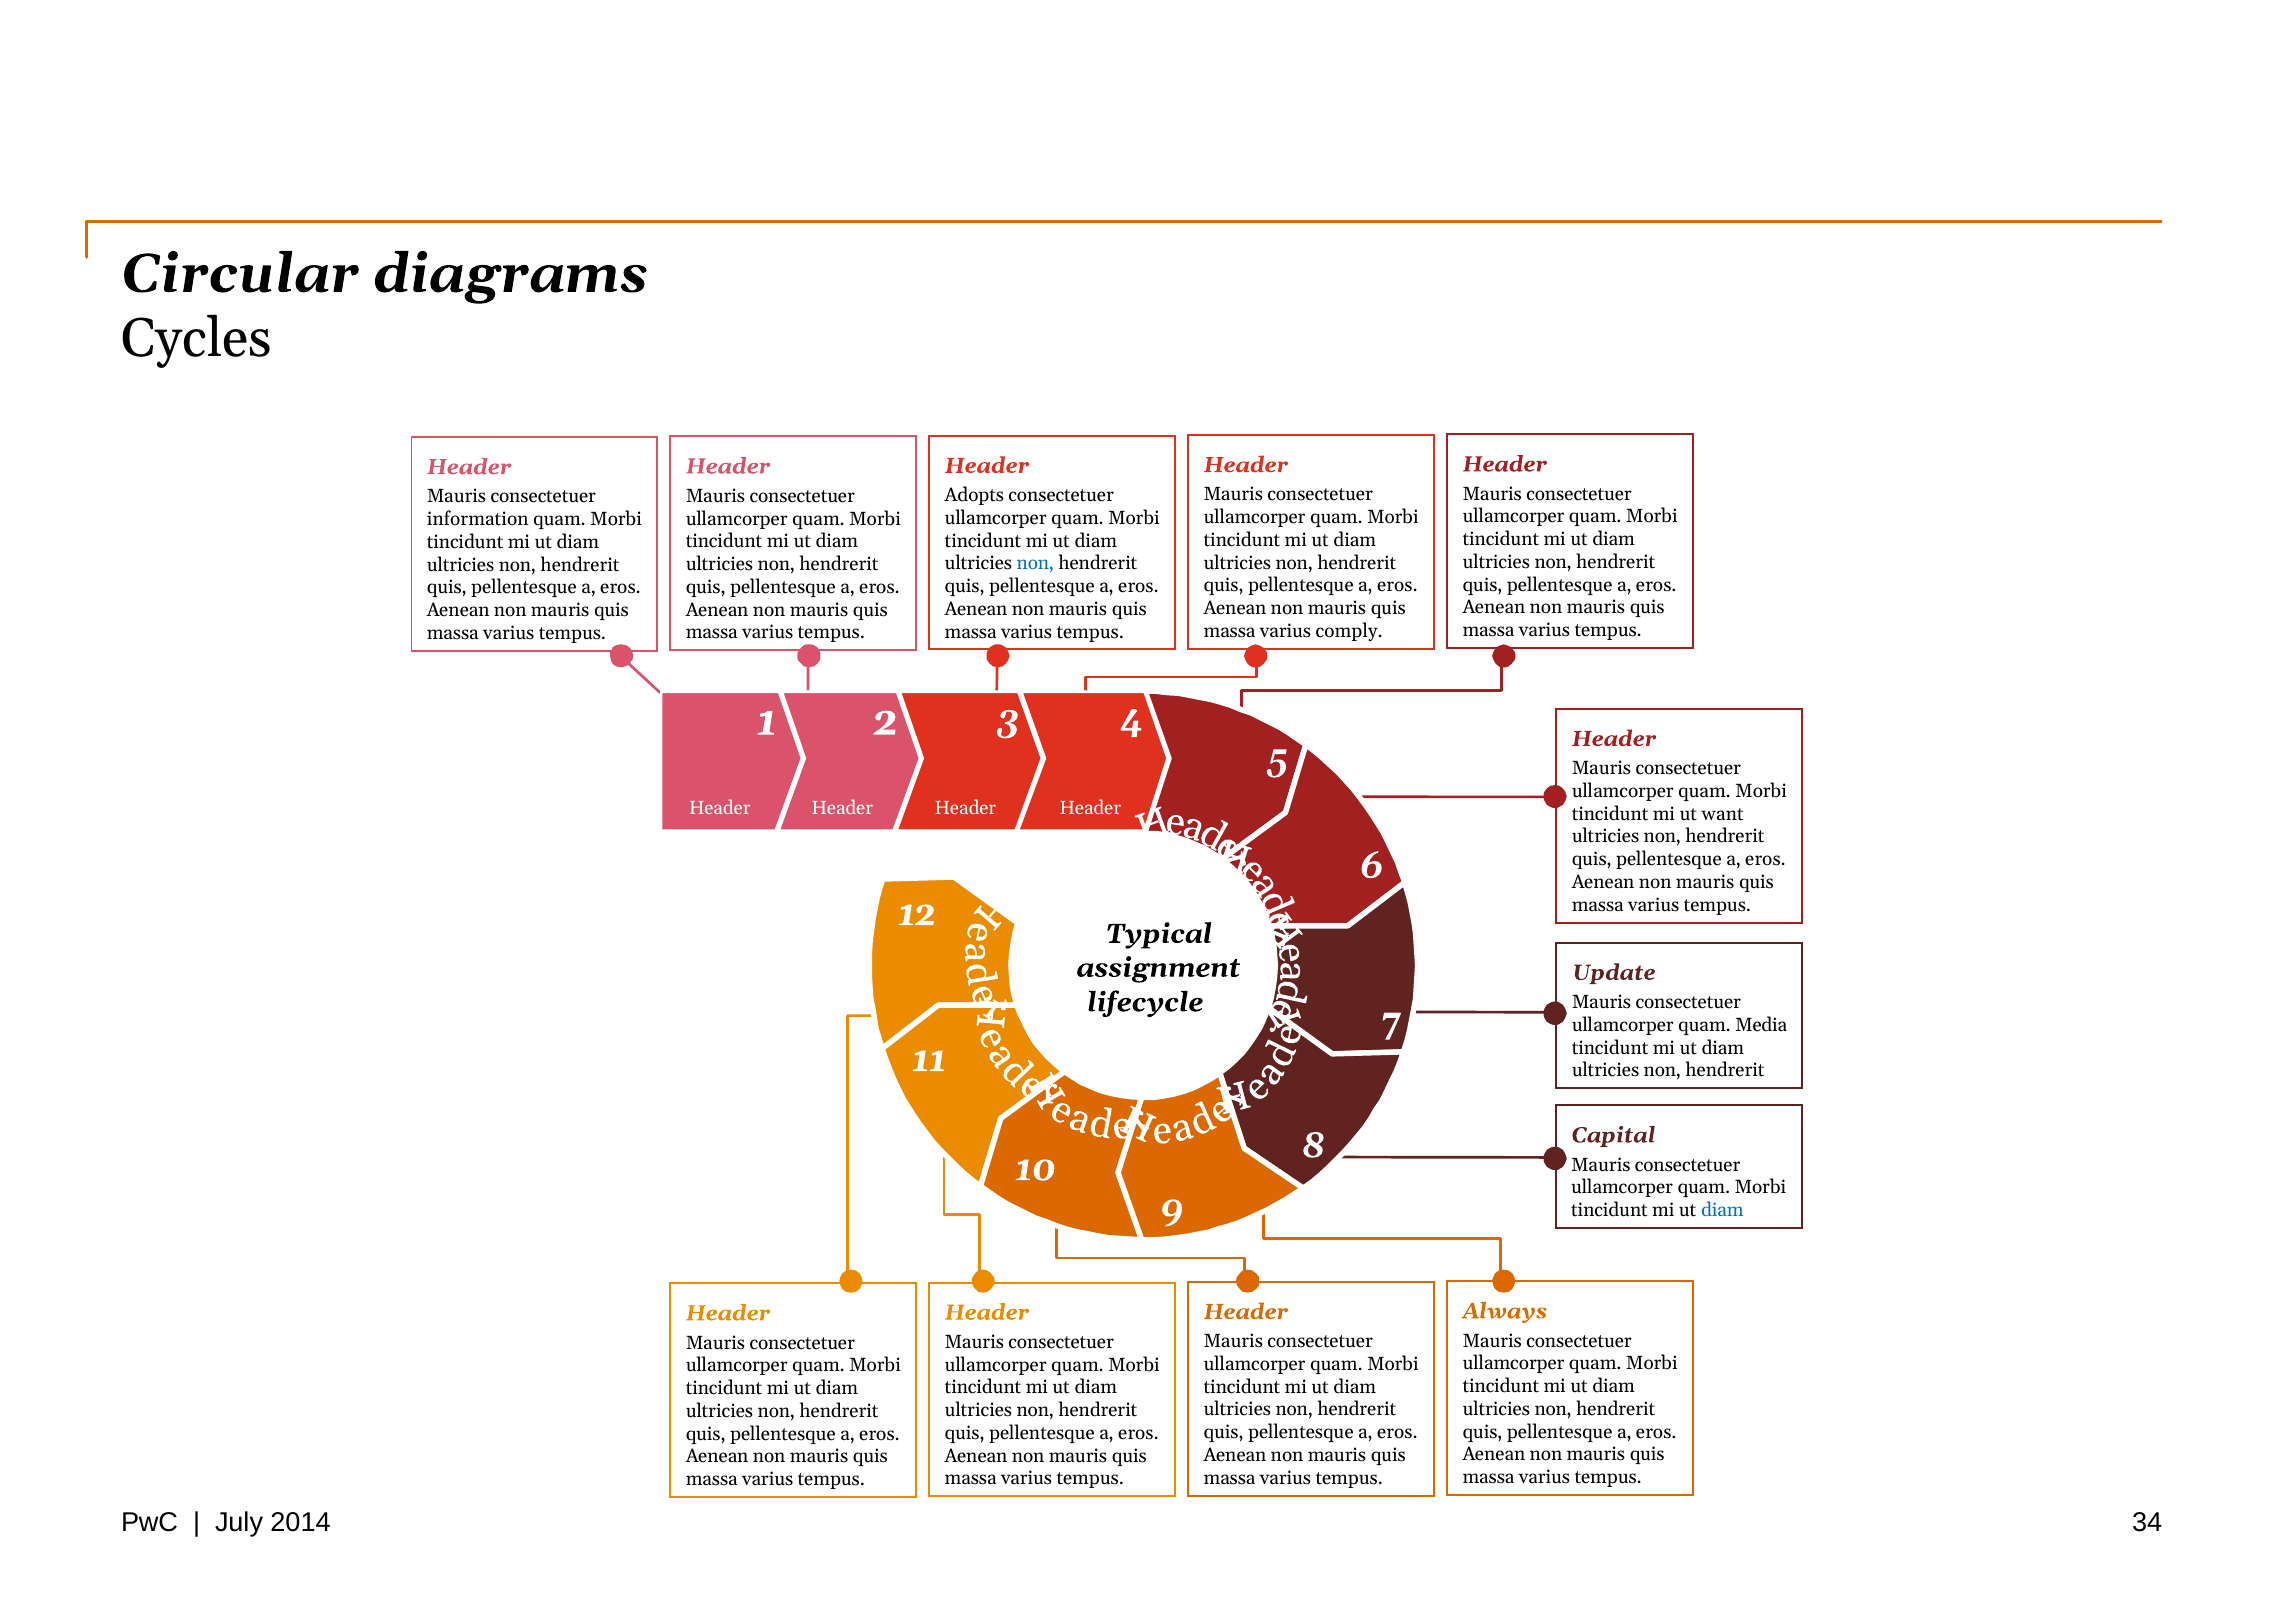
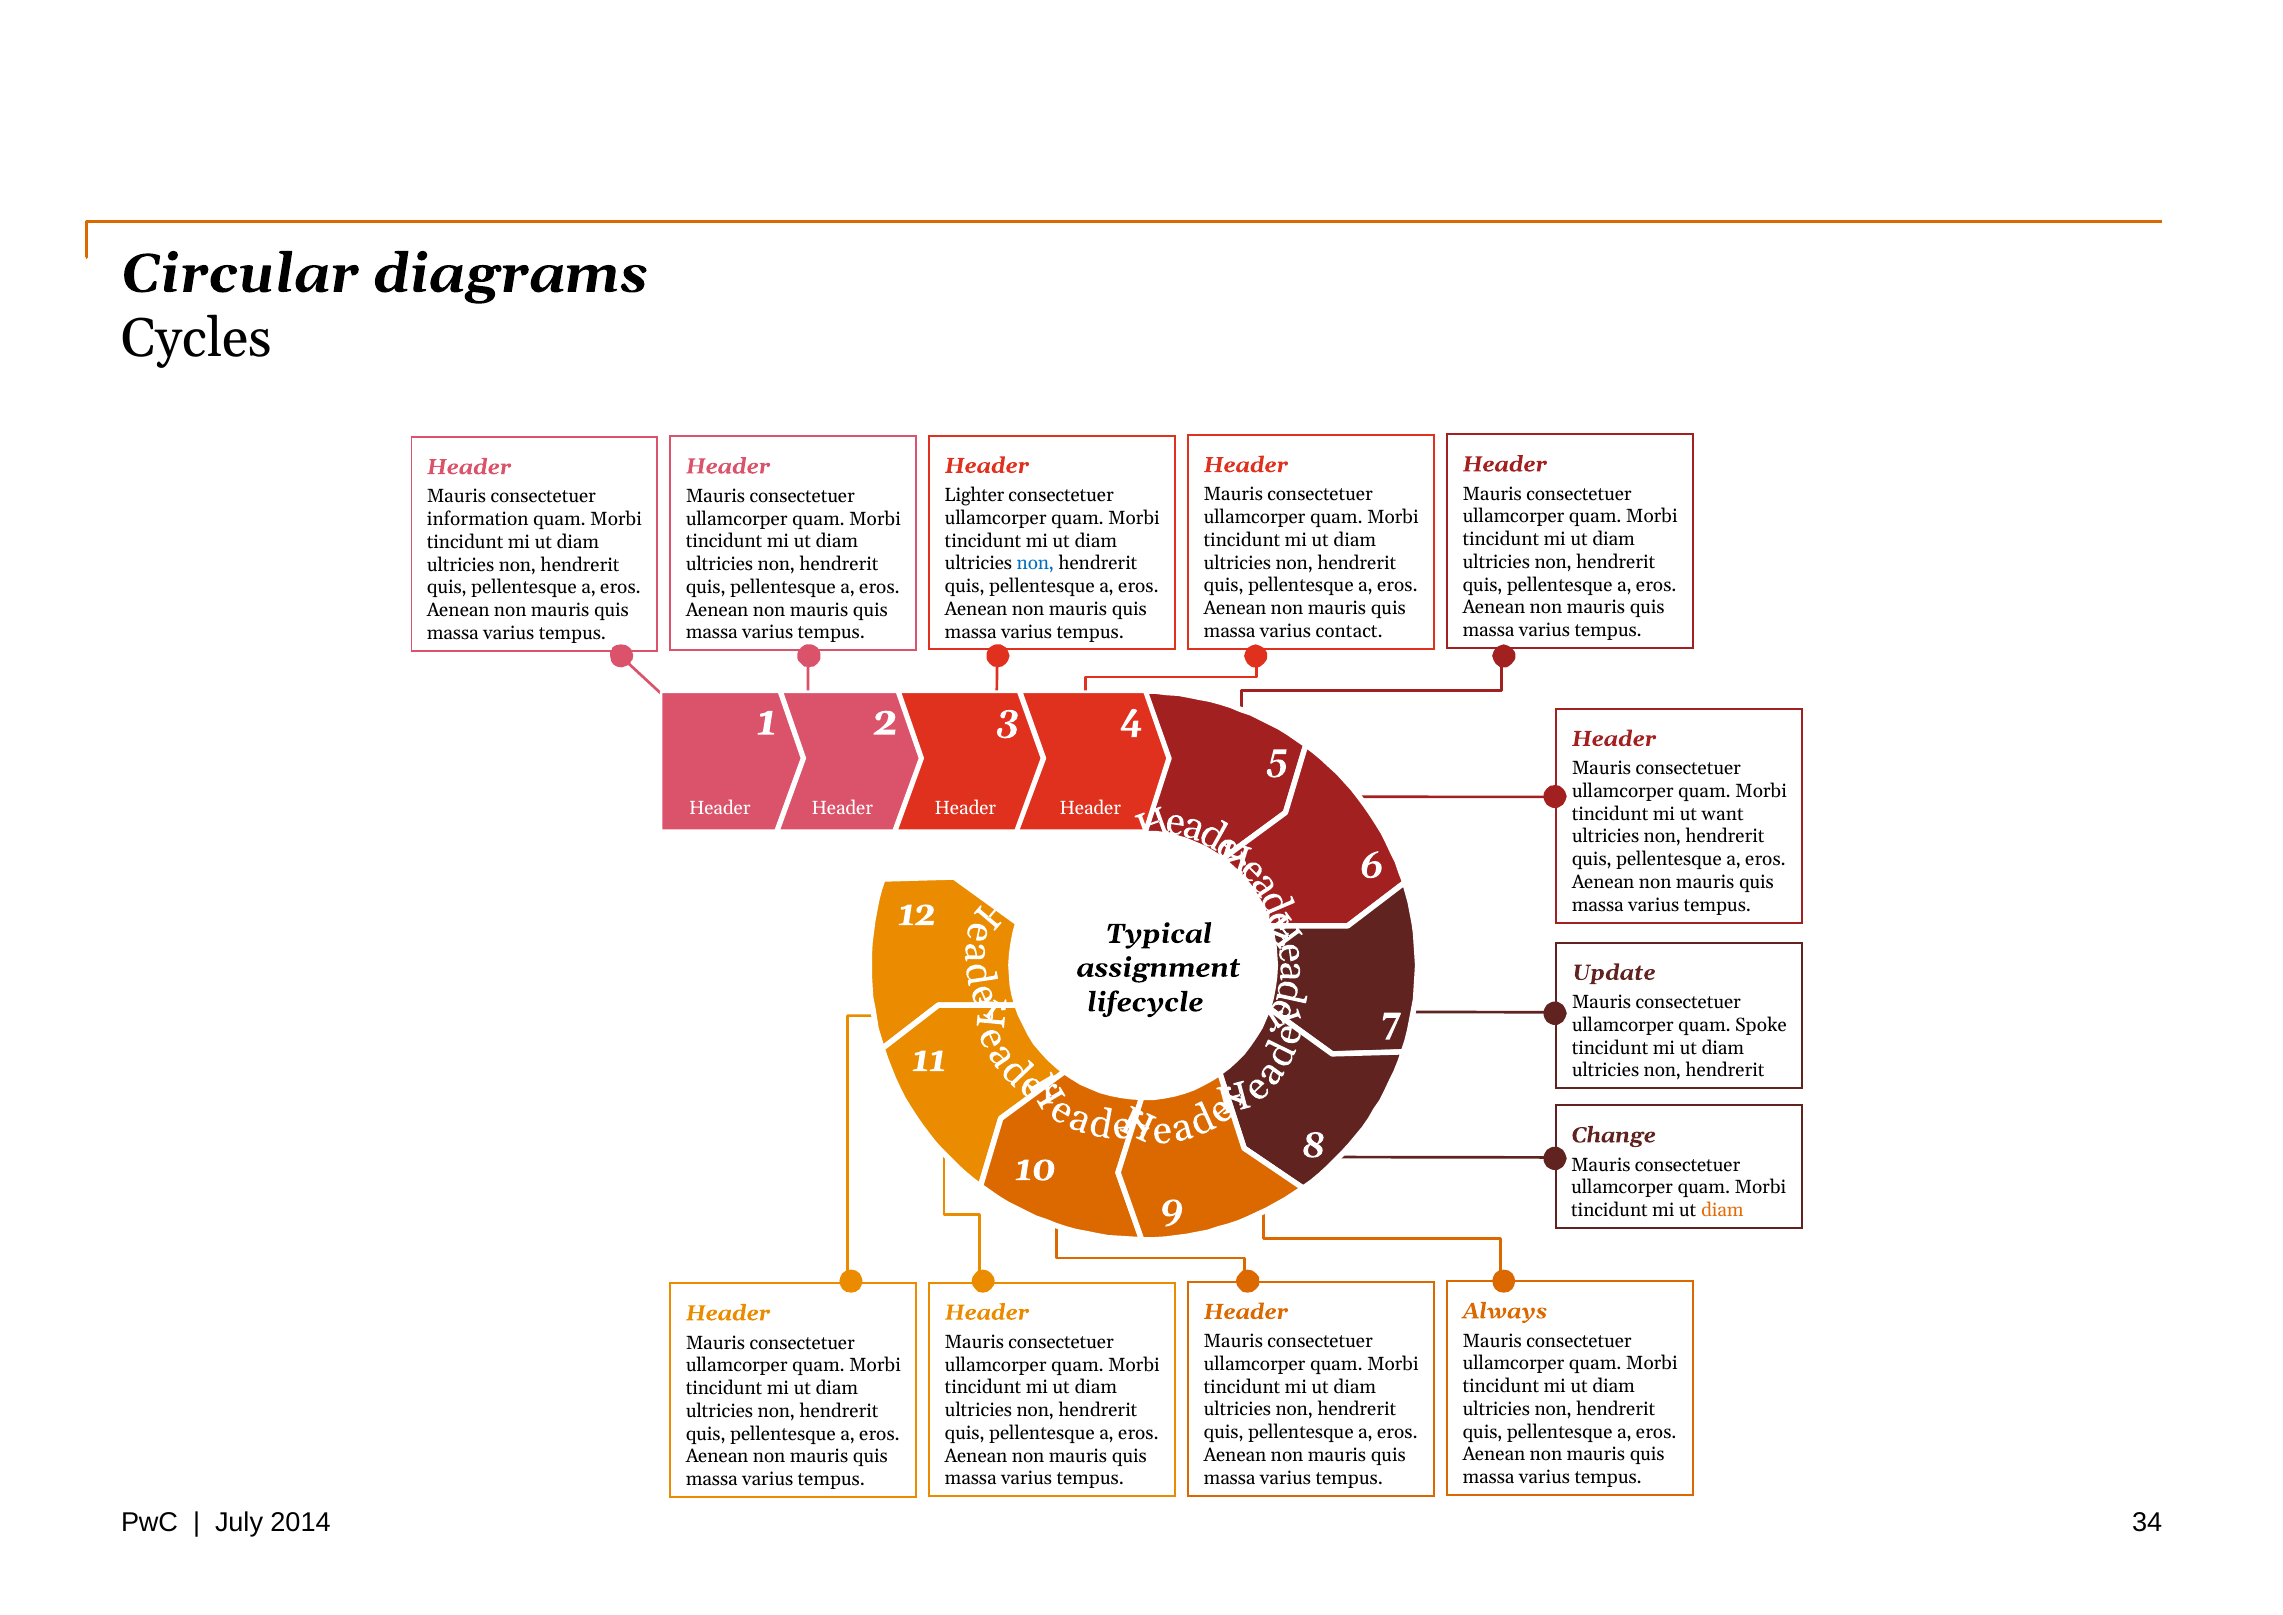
Adopts: Adopts -> Lighter (974, 495)
comply: comply -> contact (1349, 631)
Media: Media -> Spoke (1761, 1025)
Capital: Capital -> Change (1613, 1135)
diam colour: blue -> orange (1722, 1210)
